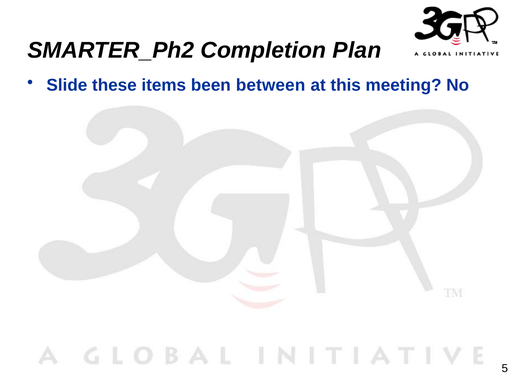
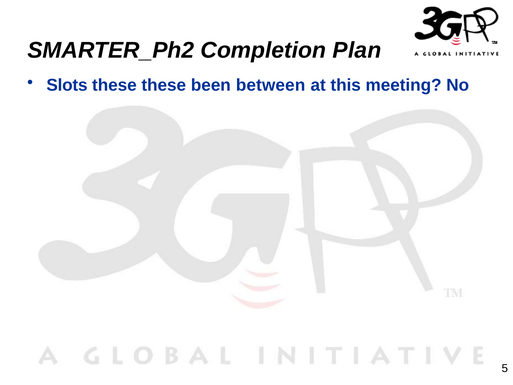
Slide: Slide -> Slots (67, 85)
these items: items -> these (164, 85)
